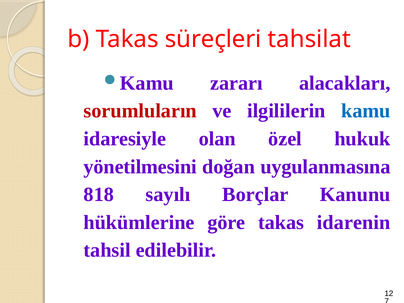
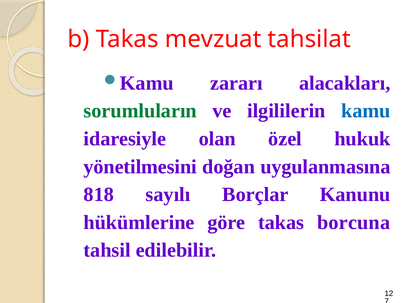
süreçleri: süreçleri -> mevzuat (213, 39)
sorumluların colour: red -> green (140, 111)
idarenin: idarenin -> borcuna (354, 222)
